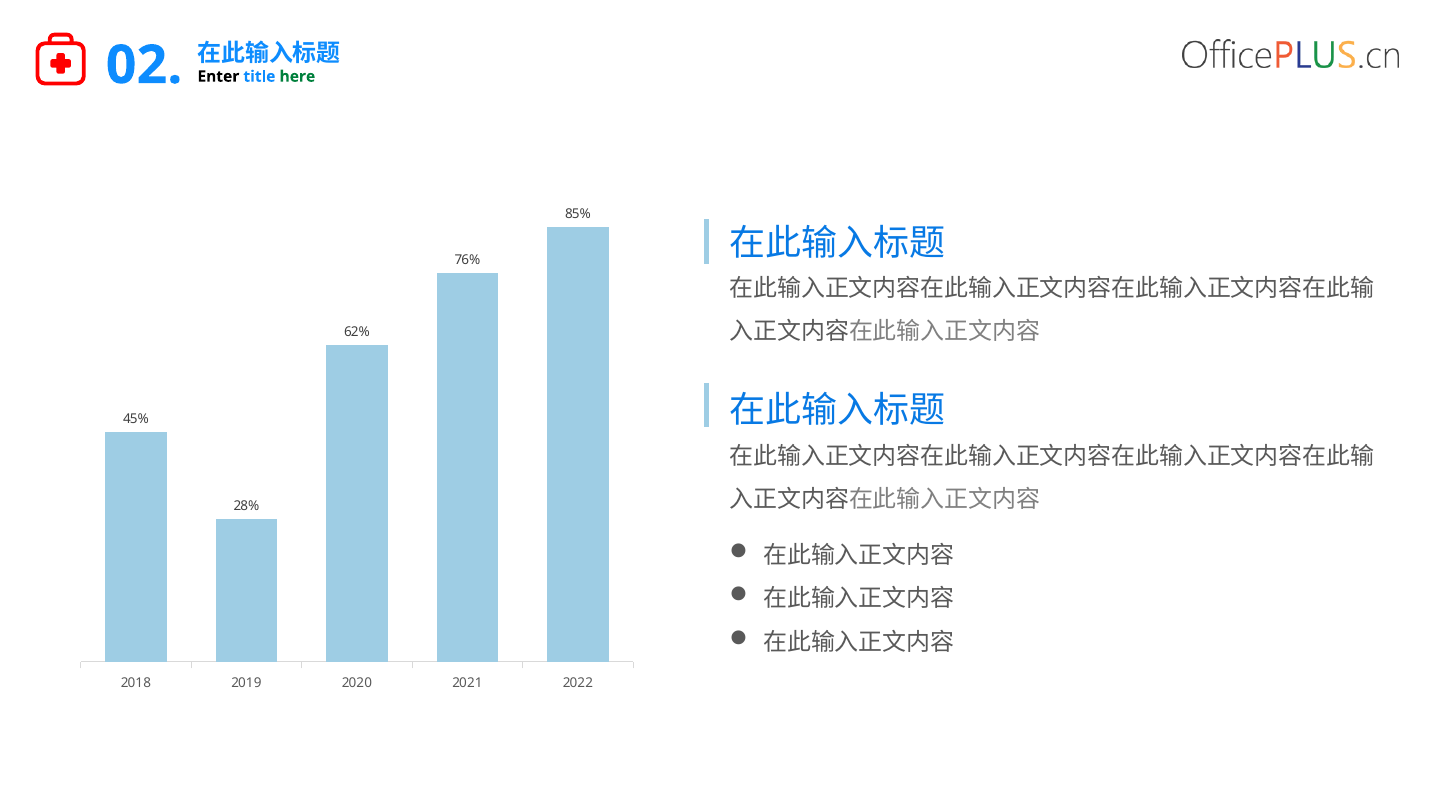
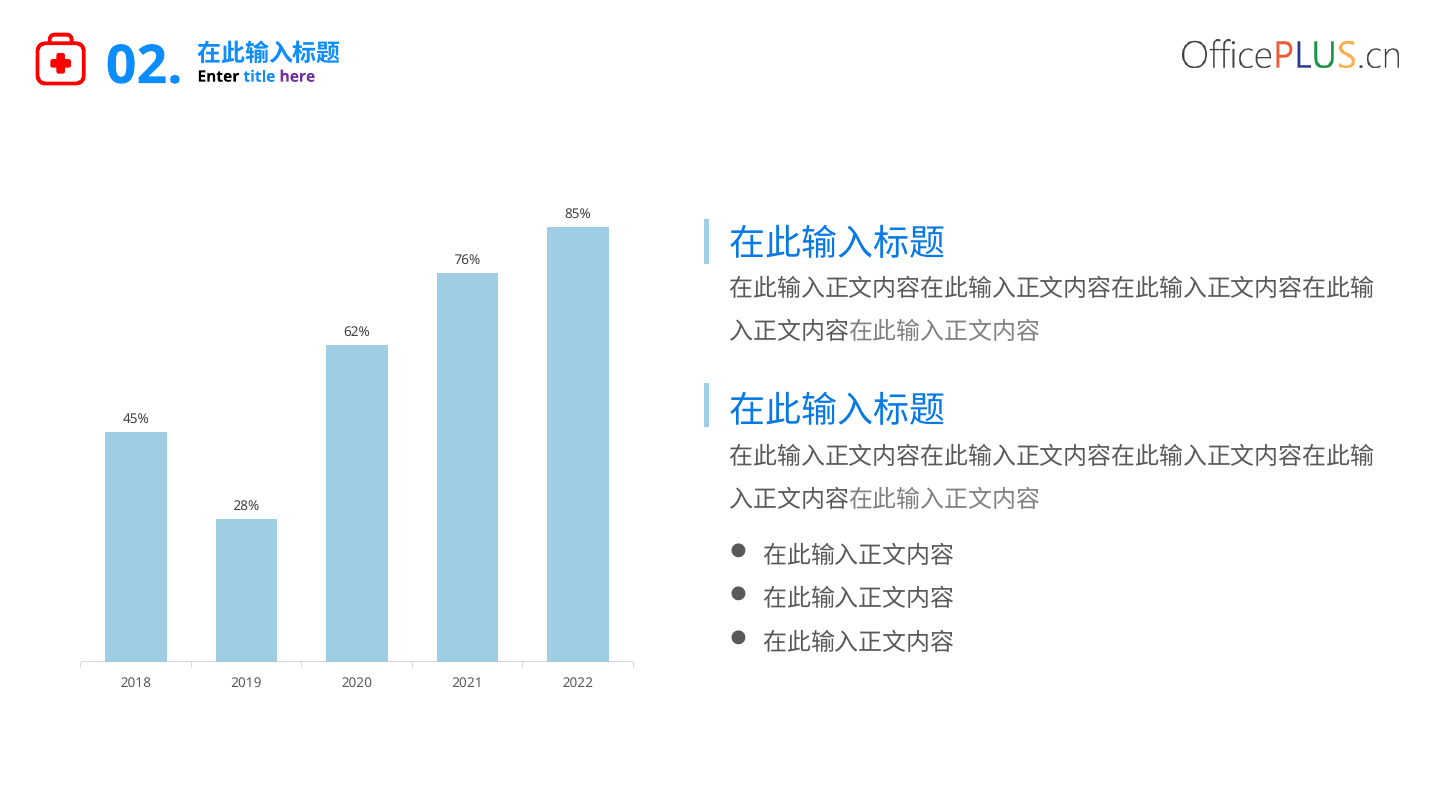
here colour: green -> purple (297, 76)
